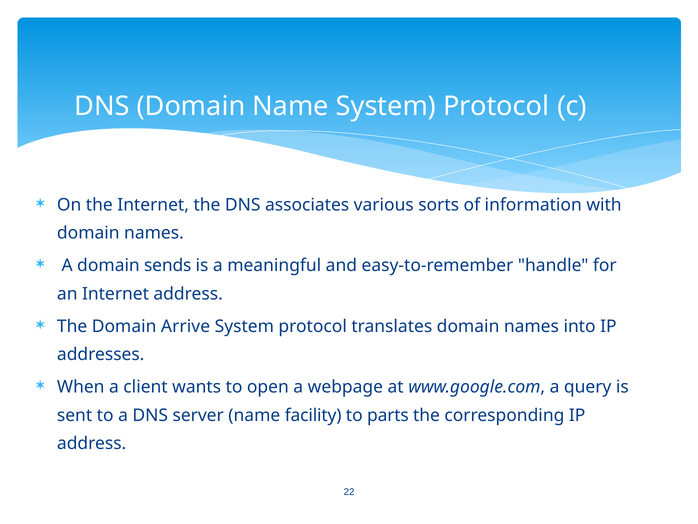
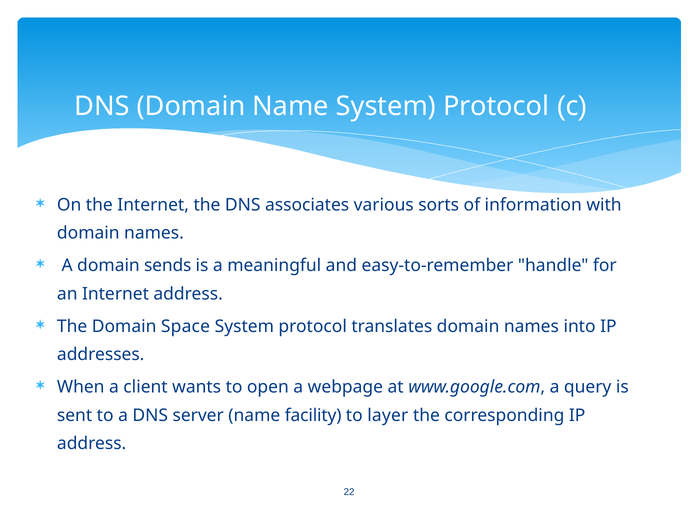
Arrive: Arrive -> Space (185, 326)
parts: parts -> layer (388, 415)
